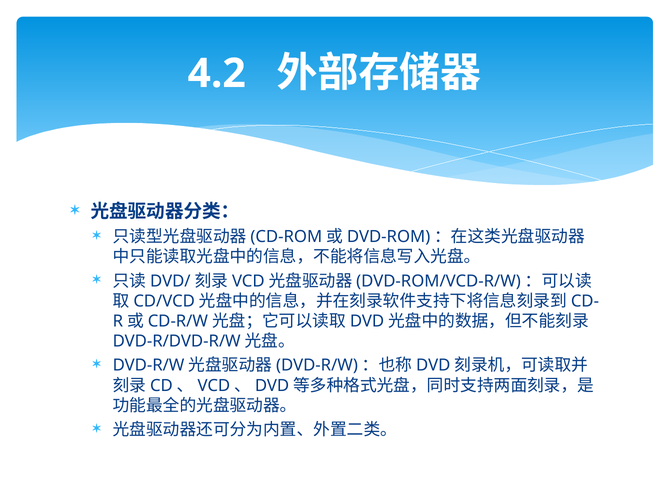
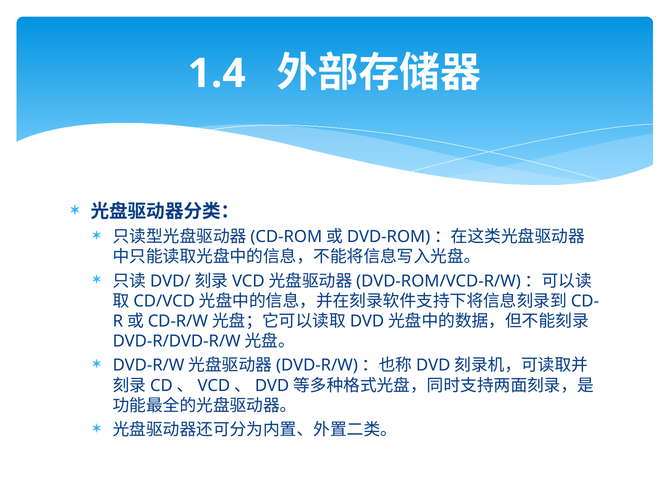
4.2: 4.2 -> 1.4 (217, 73)
